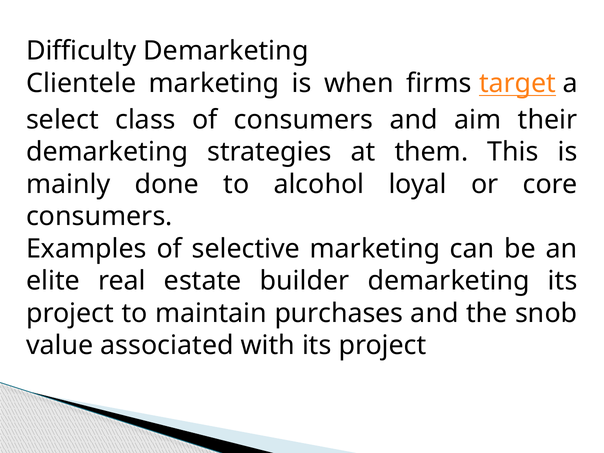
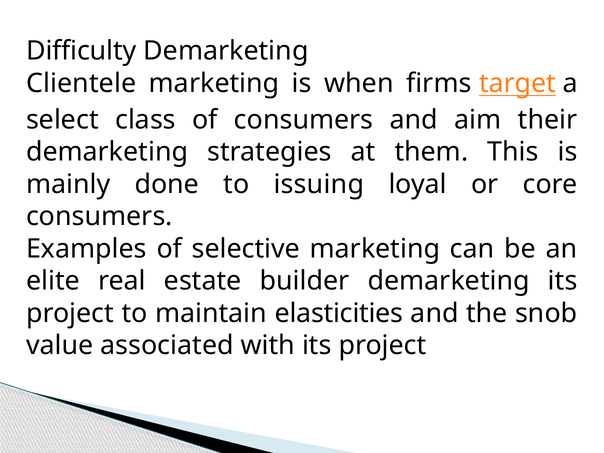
alcohol: alcohol -> issuing (319, 184)
purchases: purchases -> elasticities (339, 313)
